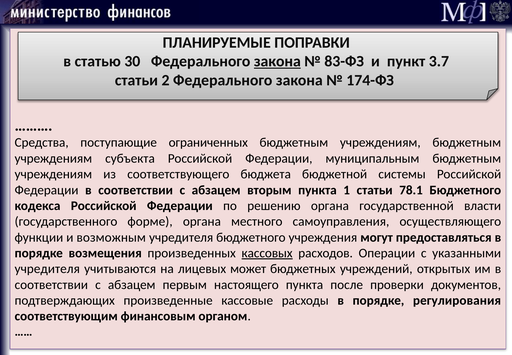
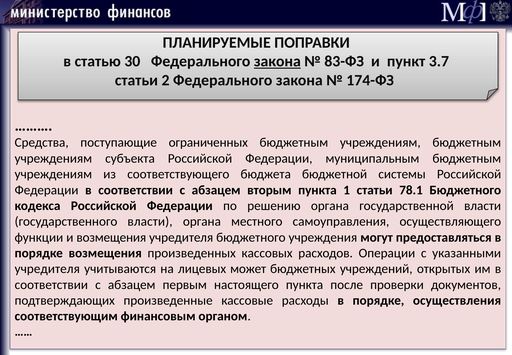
государственного форме: форме -> власти (150, 221)
и возможным: возможным -> возмещения (111, 237)
кассовых underline: present -> none (267, 253)
регулирования: регулирования -> осуществления (457, 300)
